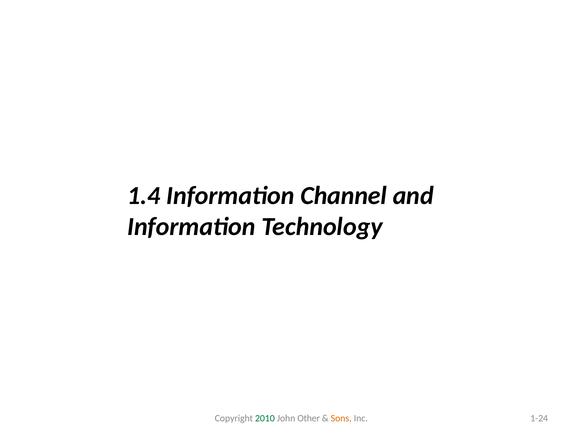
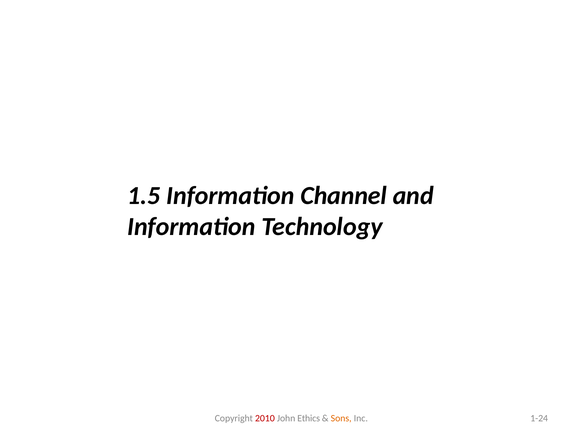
1.4: 1.4 -> 1.5 (144, 195)
2010 colour: green -> red (265, 417)
Other: Other -> Ethics (309, 417)
